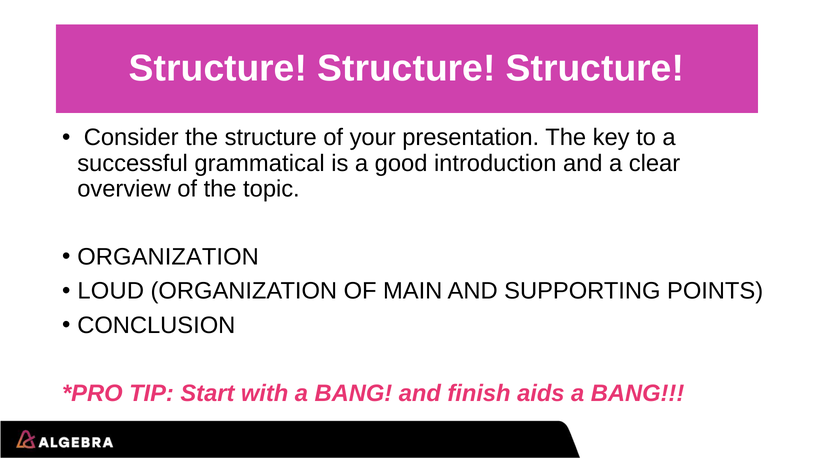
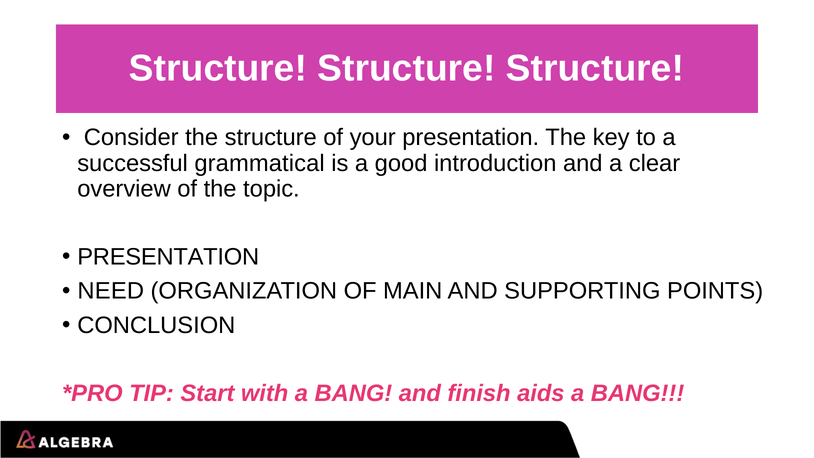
ORGANIZATION: ORGANIZATION -> PRESENTATION (168, 257)
LOUD: LOUD -> NEED (111, 291)
